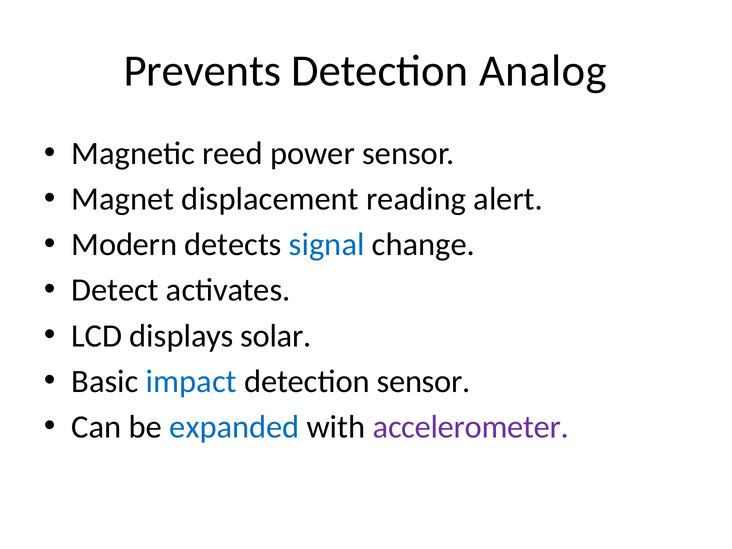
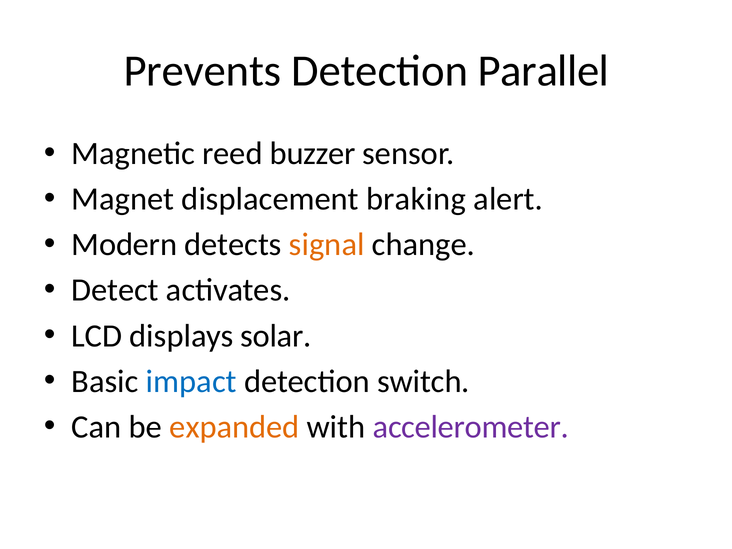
Analog: Analog -> Parallel (543, 71)
power: power -> buzzer (313, 154)
reading: reading -> braking (416, 199)
signal colour: blue -> orange (327, 245)
detection sensor: sensor -> switch (424, 381)
expanded colour: blue -> orange (234, 427)
